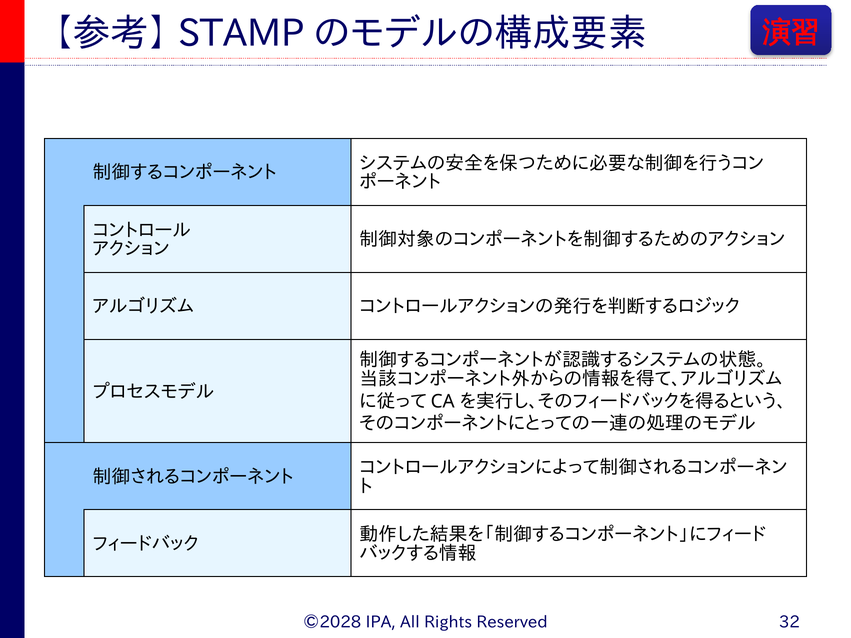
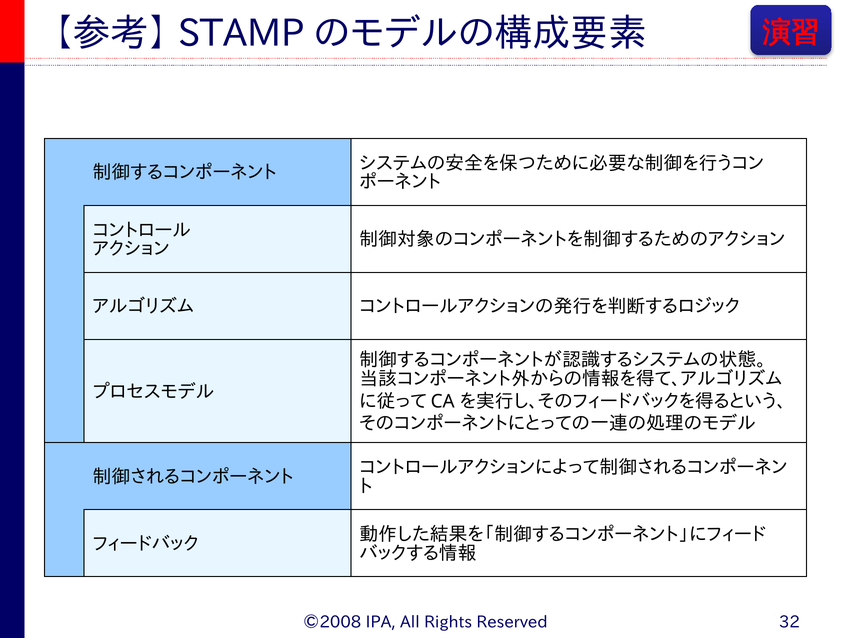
©2028: ©2028 -> ©2008 (332, 623)
